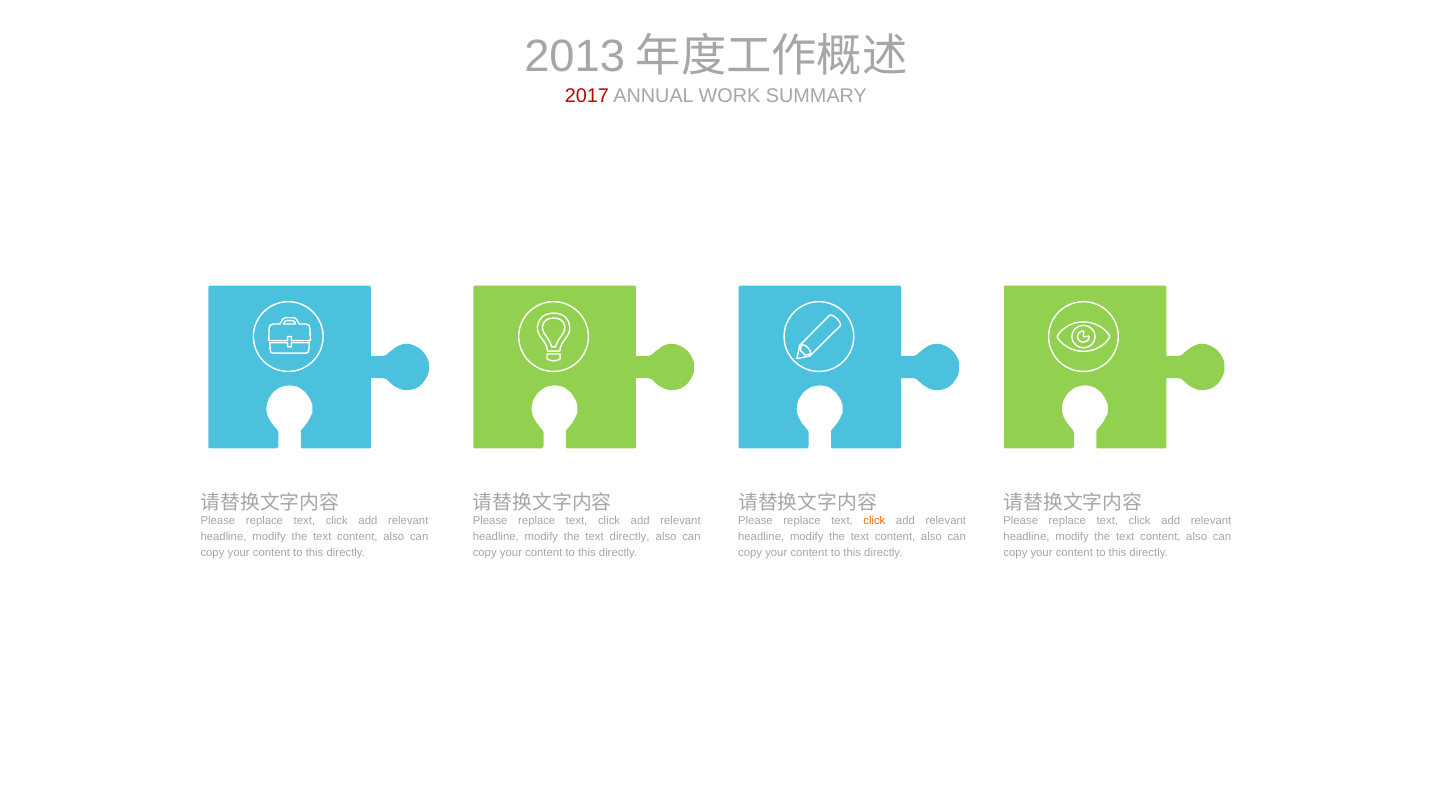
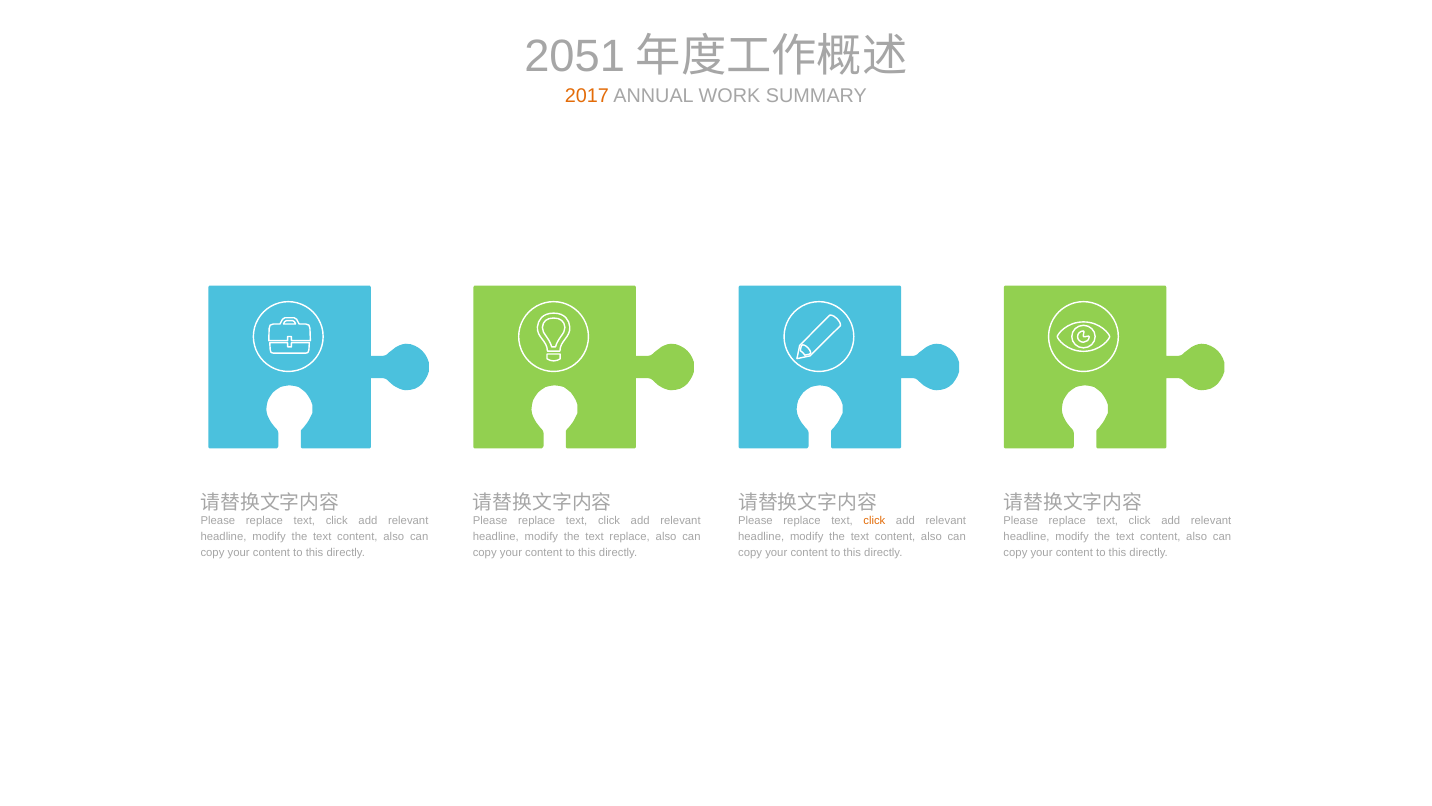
2013: 2013 -> 2051 (575, 57)
2017 colour: red -> orange (587, 96)
text directly: directly -> replace (630, 536)
